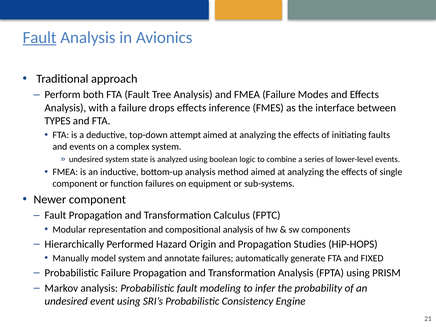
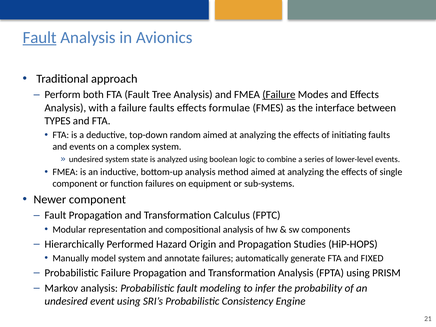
Failure underline: none -> present (279, 95)
failure drops: drops -> faults (162, 108)
inference: inference -> formulae (229, 108)
attempt: attempt -> random (185, 135)
